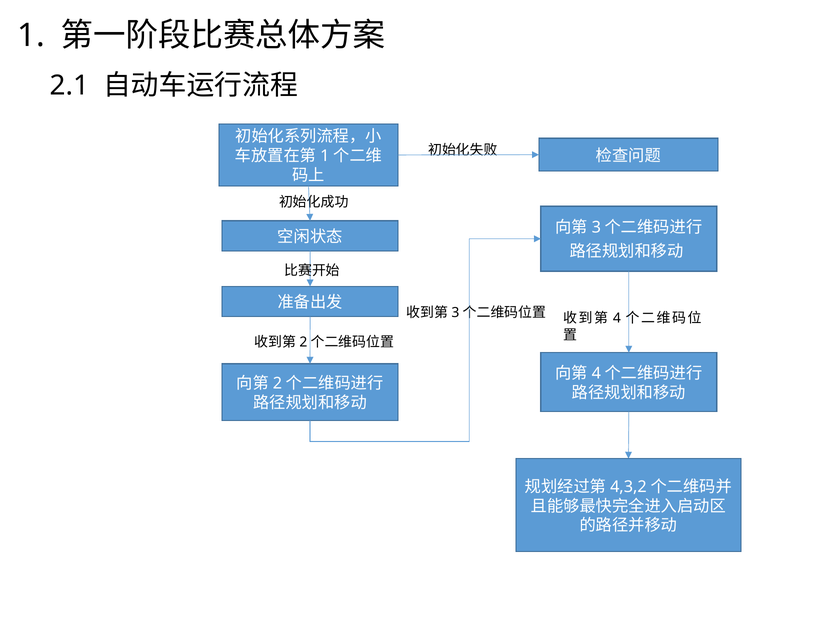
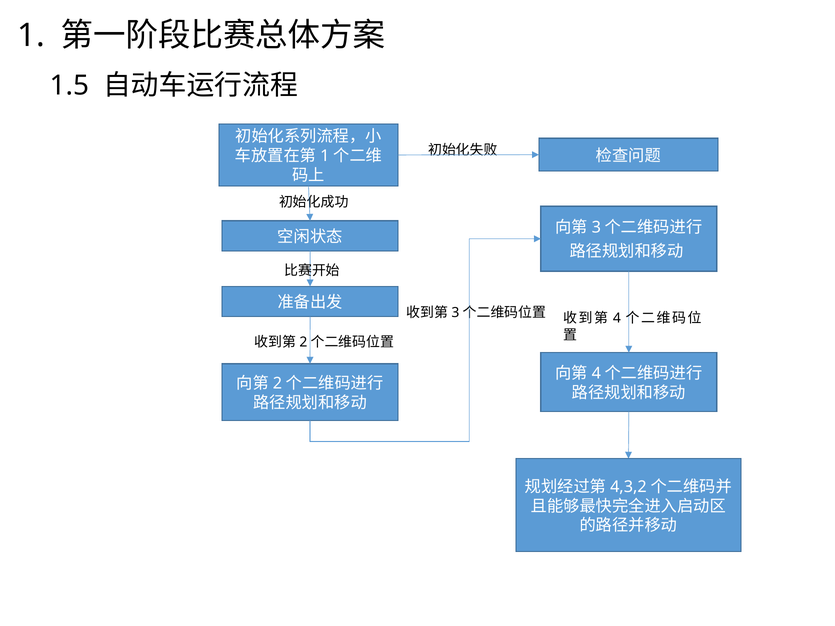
2.1: 2.1 -> 1.5 (70, 85)
